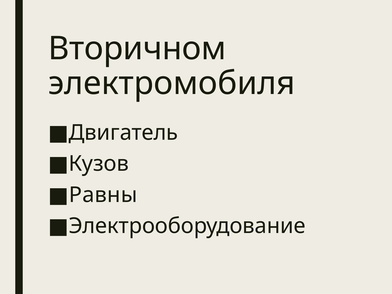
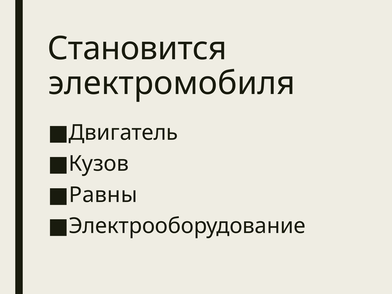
Вторичном: Вторичном -> Становится (137, 48)
